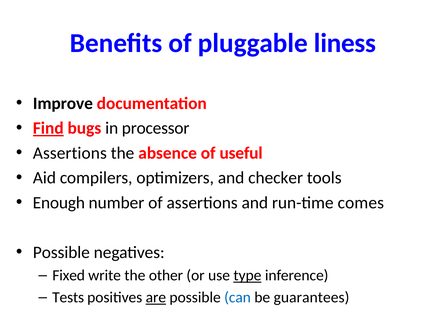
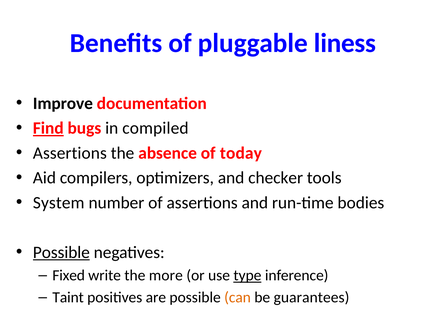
processor: processor -> compiled (155, 128)
useful: useful -> today (241, 153)
Enough: Enough -> System (59, 202)
comes: comes -> bodies (361, 202)
Possible underline: none -> present (61, 252)
other: other -> more (166, 275)
Tests: Tests -> Taint (68, 297)
are underline: present -> none (156, 297)
can colour: blue -> orange (238, 297)
